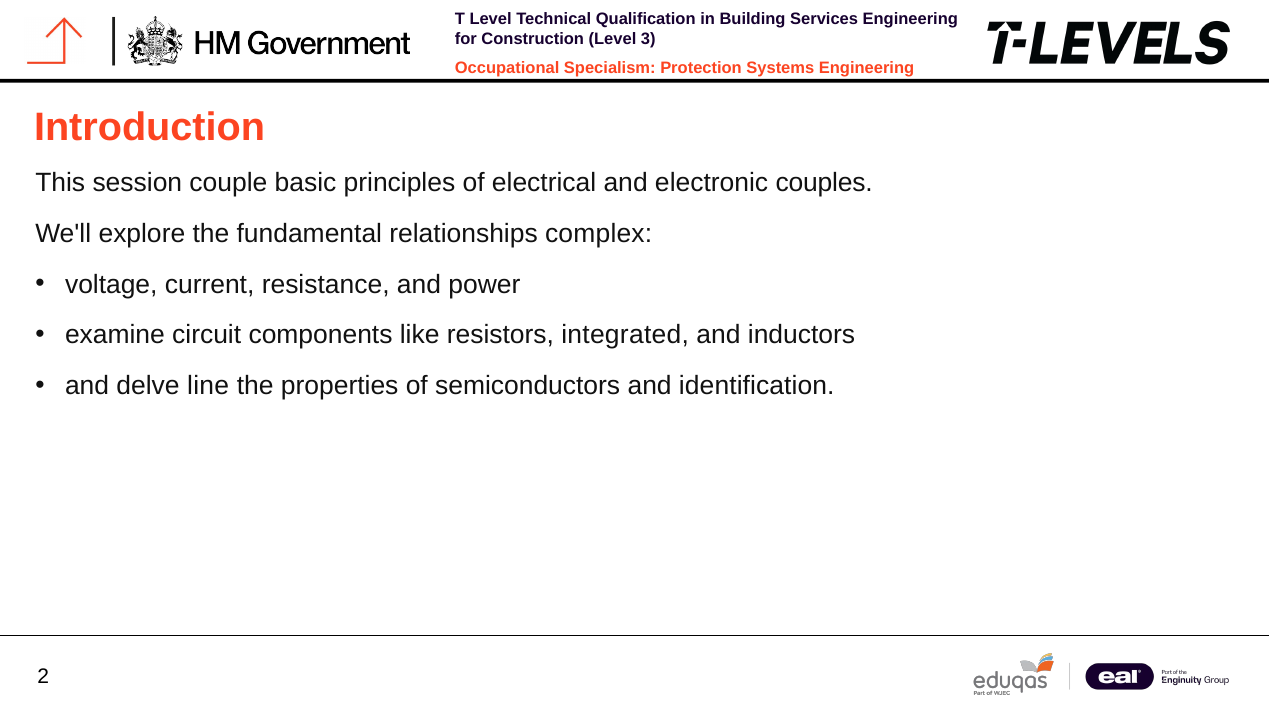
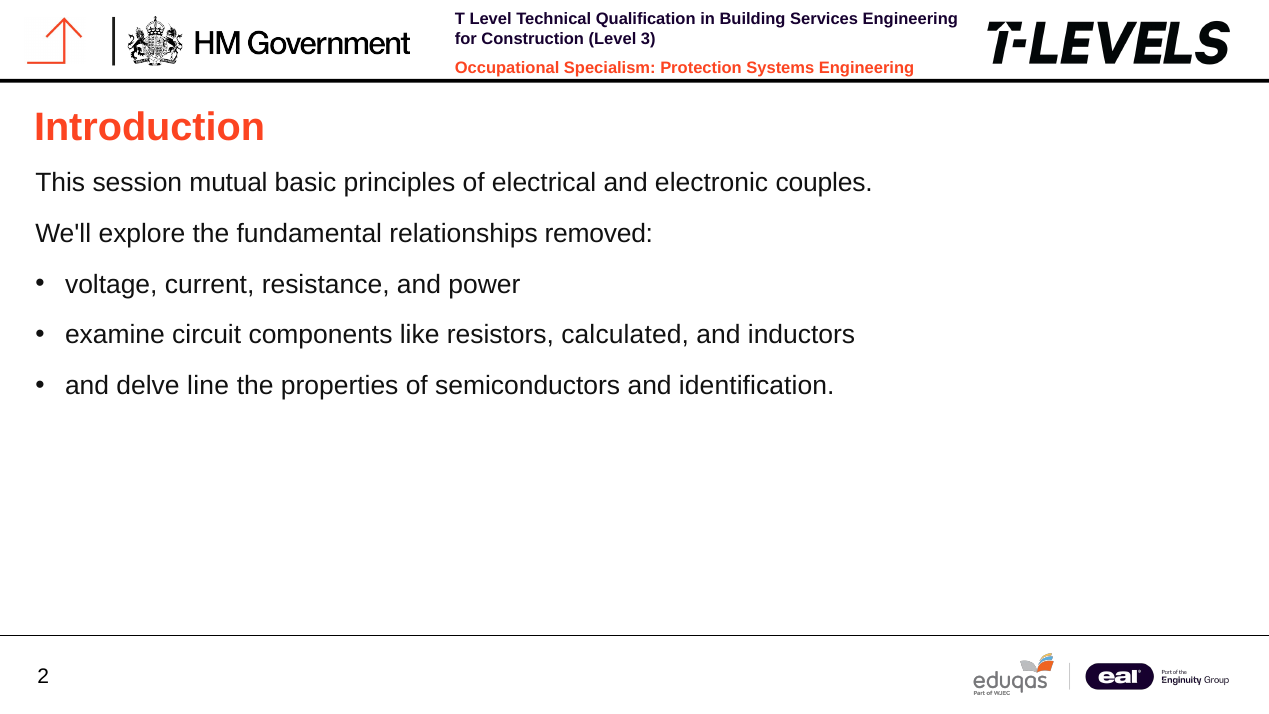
couple: couple -> mutual (229, 183)
complex: complex -> removed (599, 234)
integrated: integrated -> calculated (625, 335)
